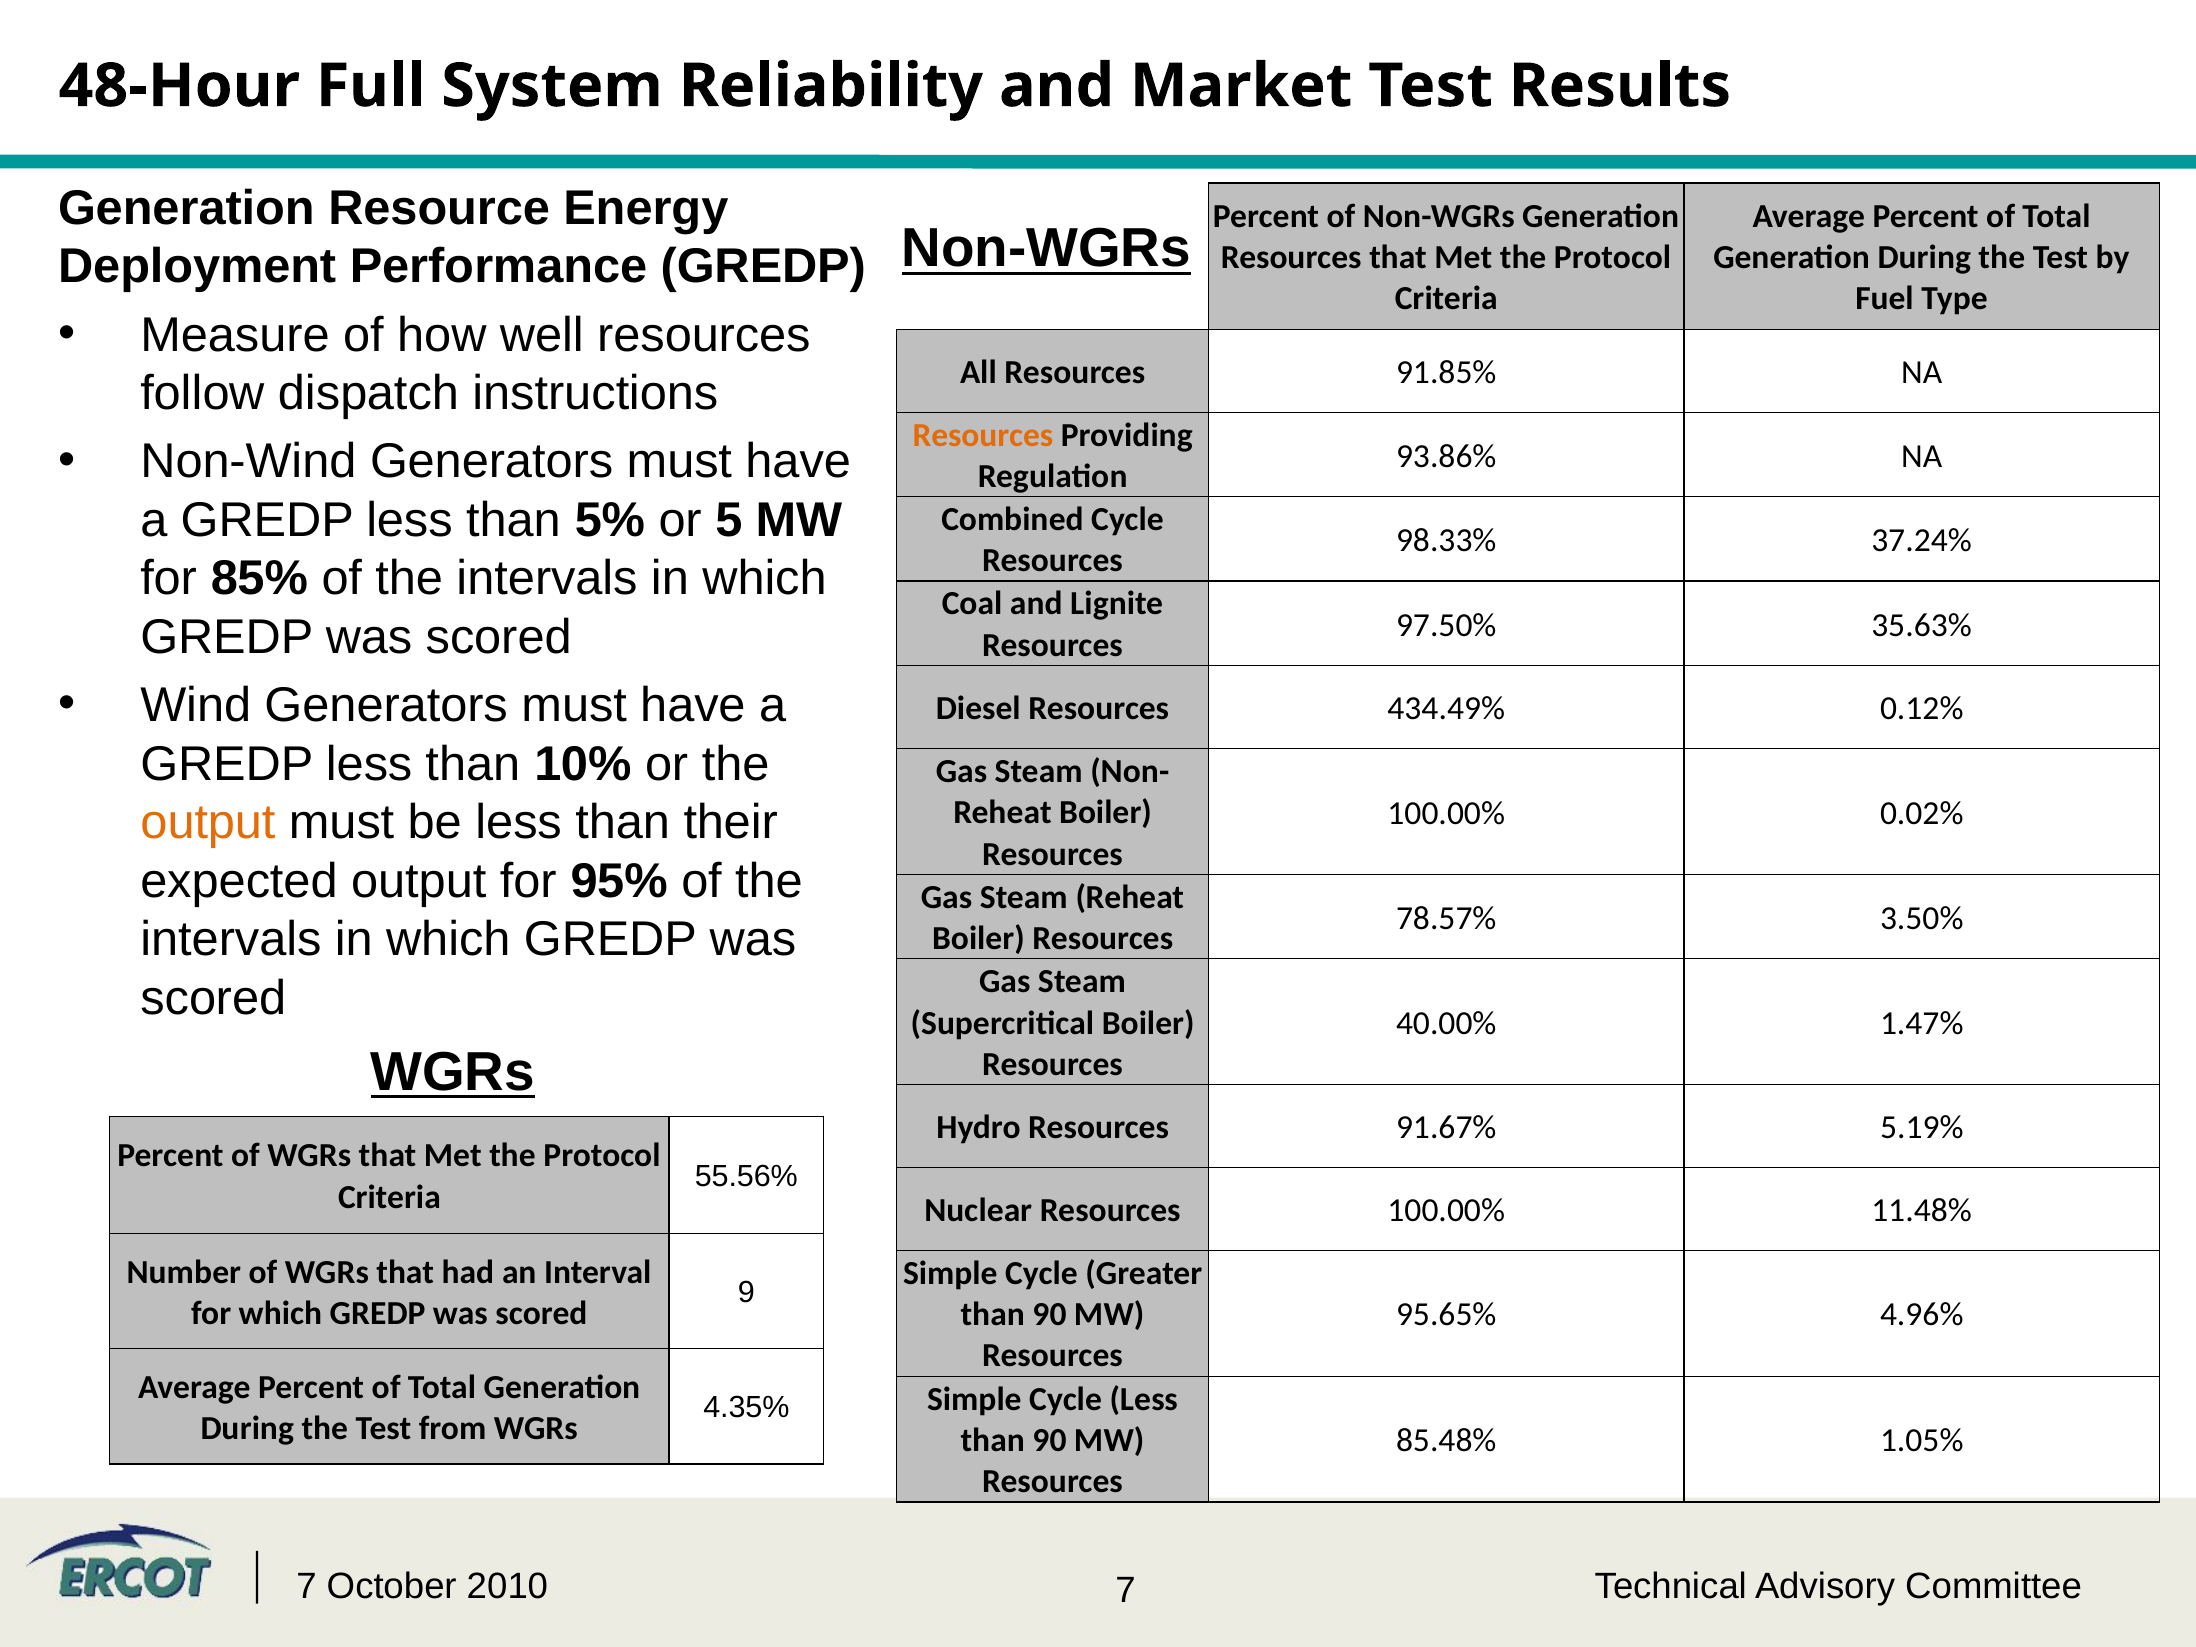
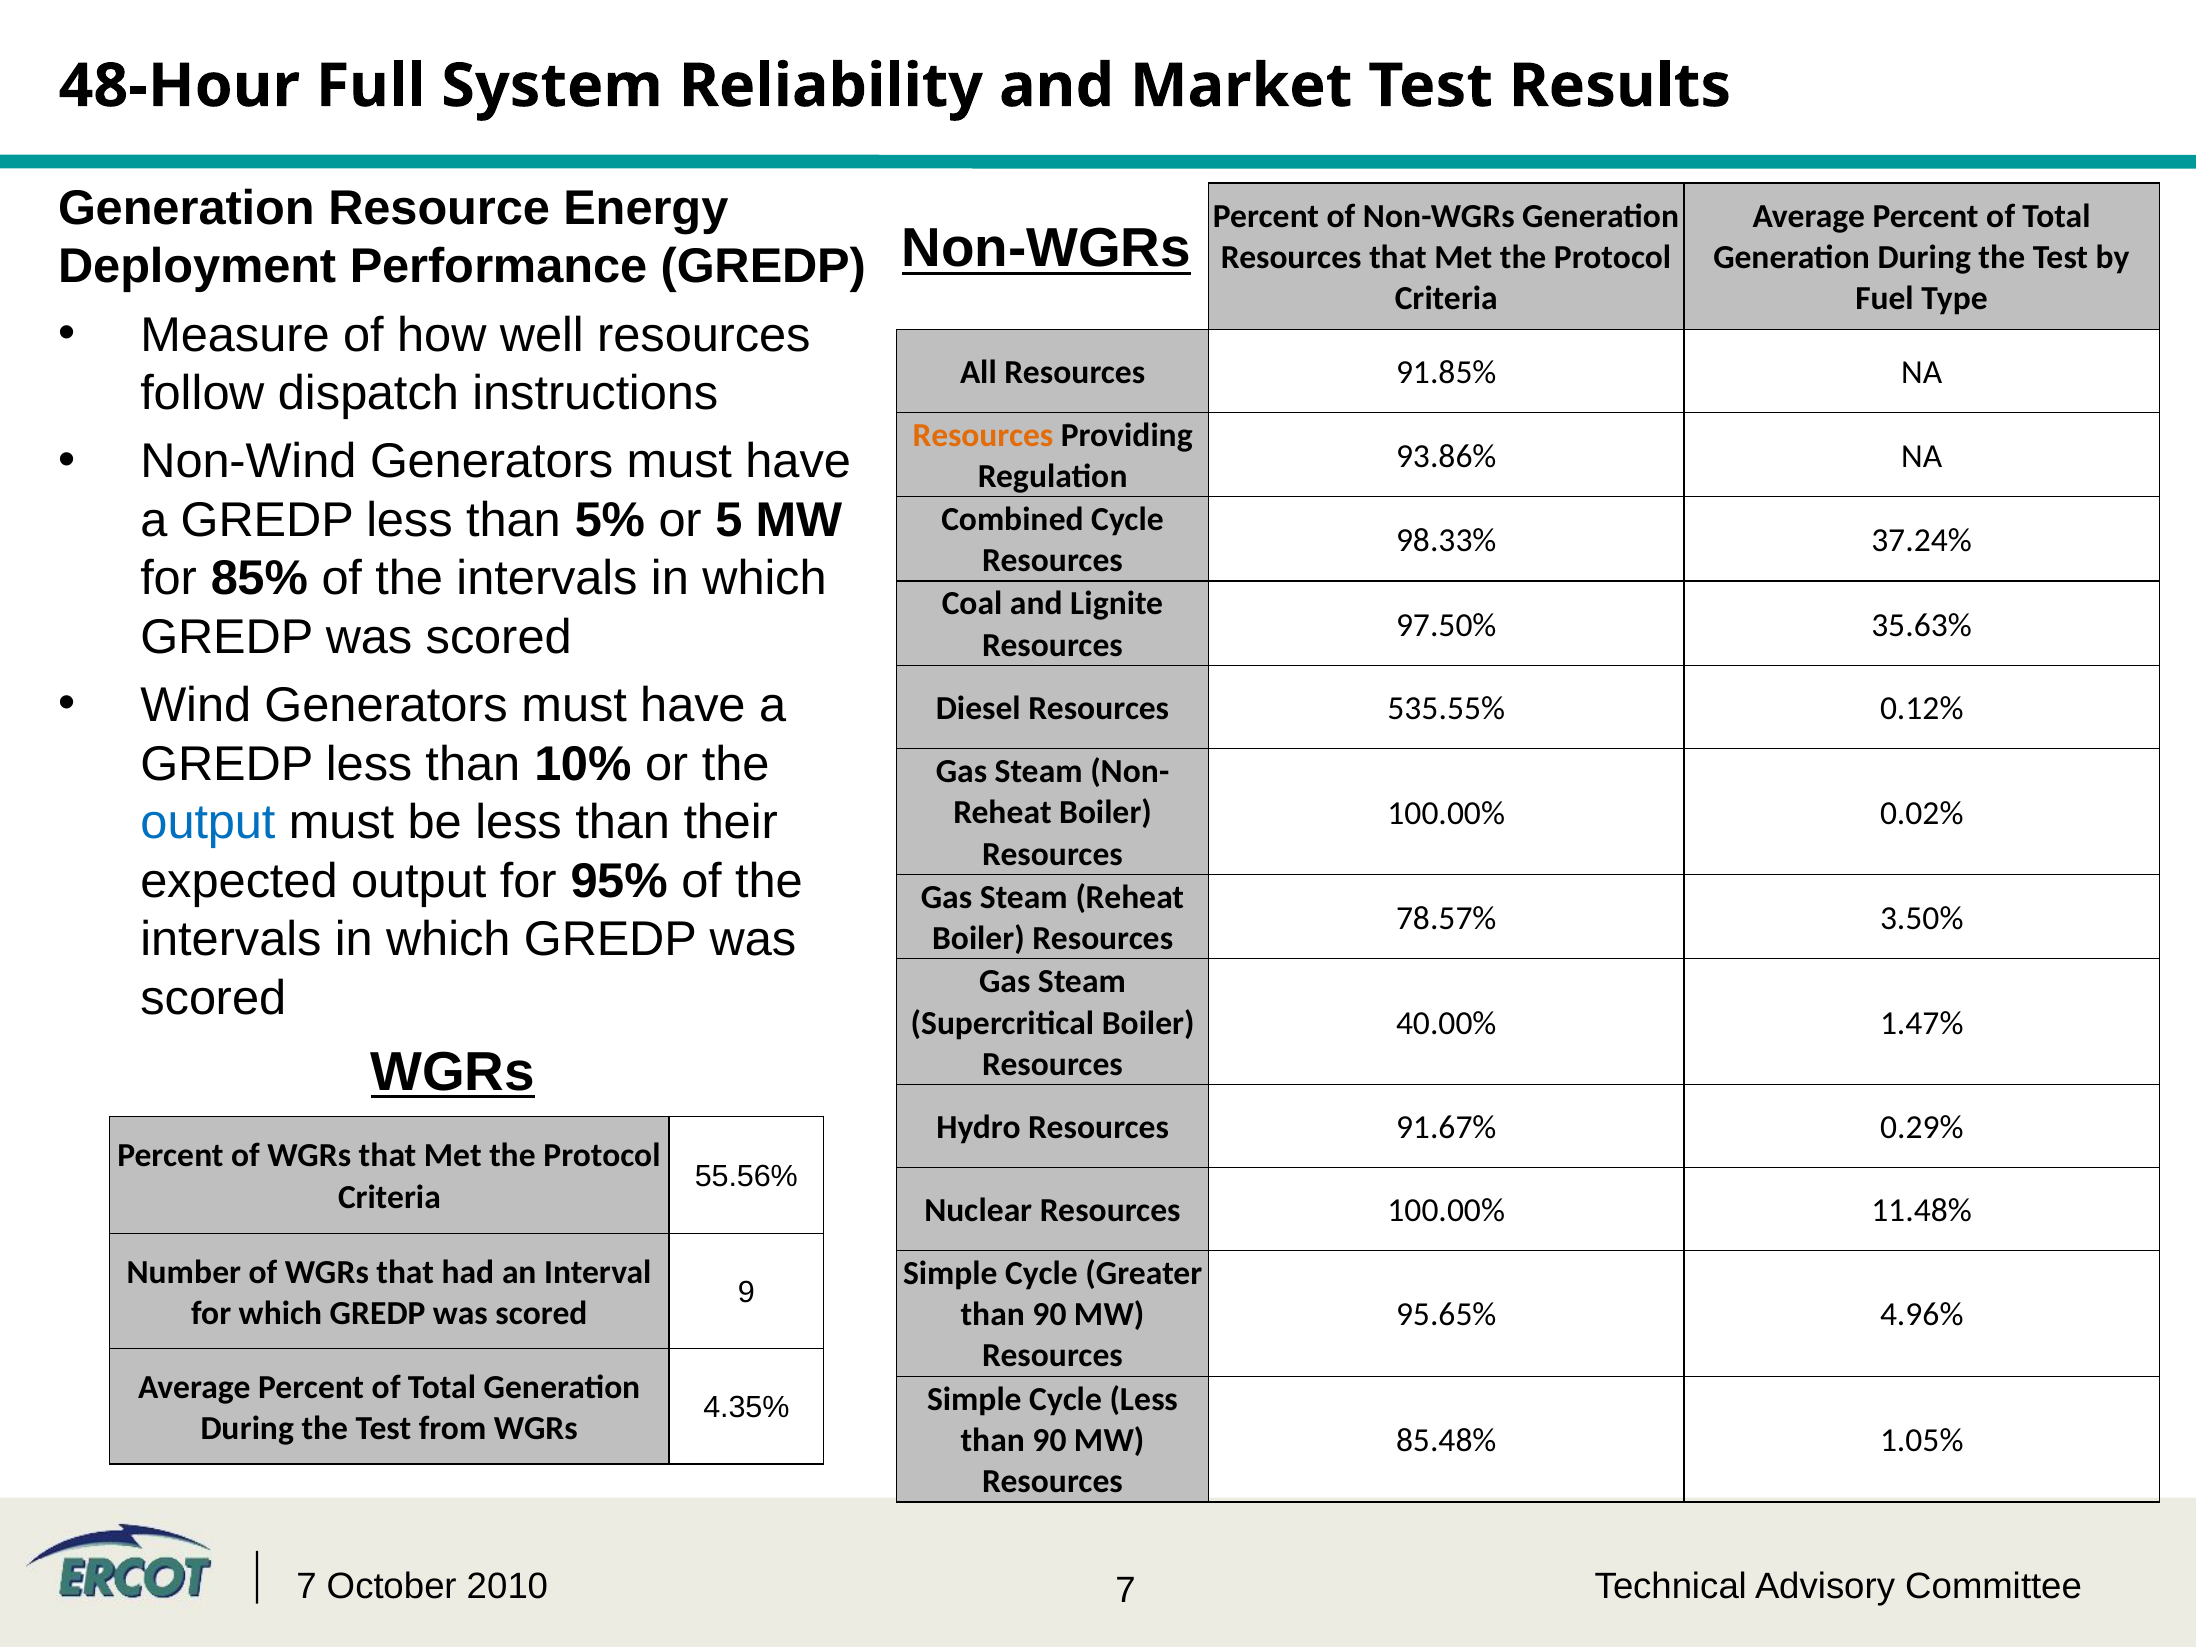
434.49%: 434.49% -> 535.55% (1446, 709)
output colour: orange -> blue (208, 823)
5.19%: 5.19% -> 0.29% (1922, 1128)
